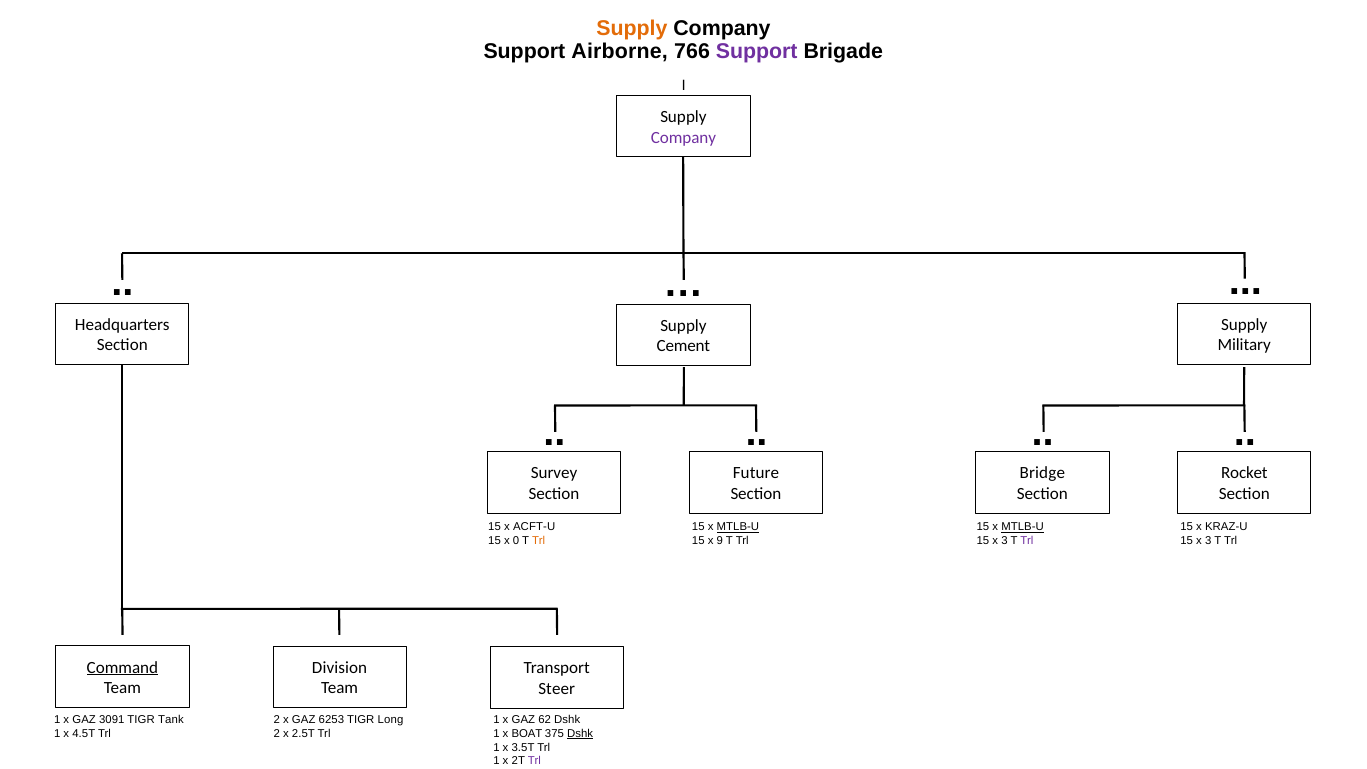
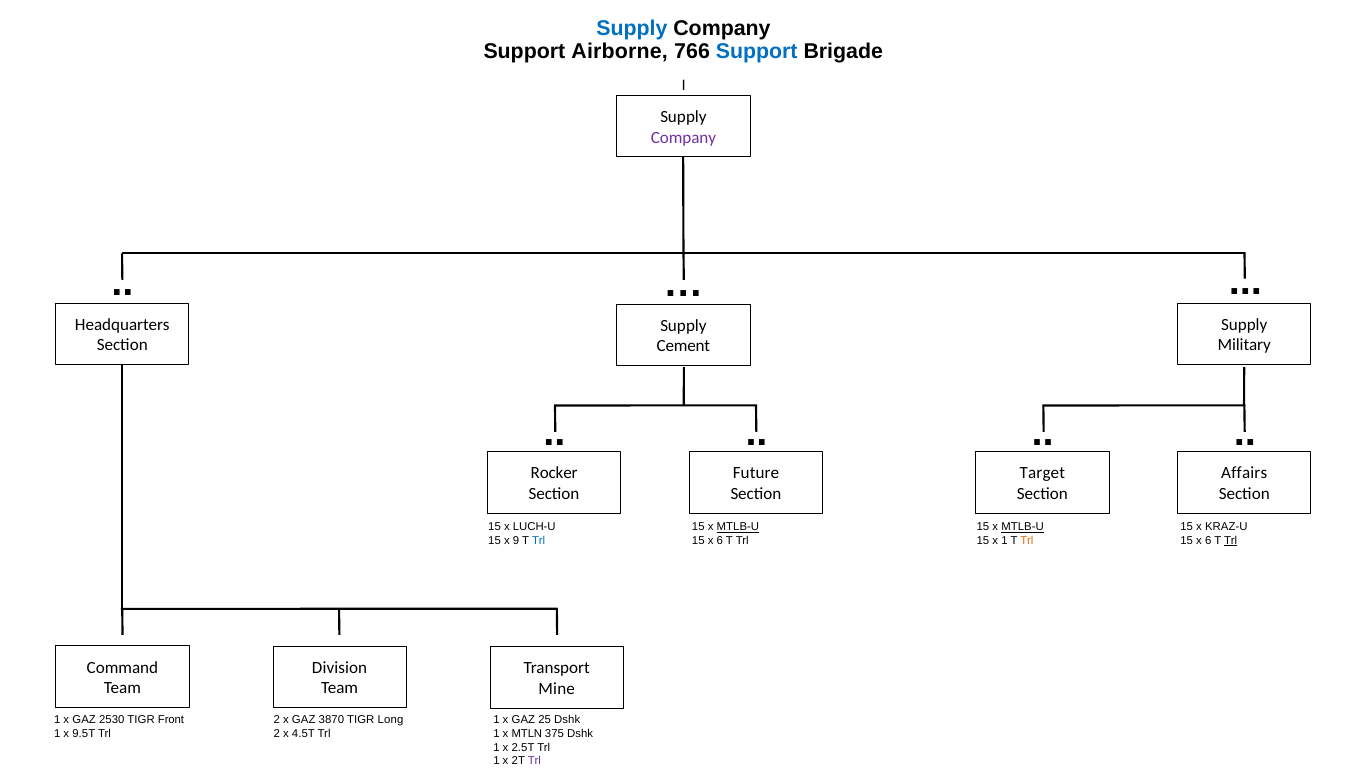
Supply colour: orange -> blue (632, 29)
Support colour: purple -> blue (757, 52)
Survey: Survey -> Rocker (554, 473)
Bridge: Bridge -> Target (1042, 473)
Rocket: Rocket -> Affairs (1244, 473)
ACFT-U: ACFT-U -> LUCH-U (534, 527)
0: 0 -> 9 (516, 541)
Trl colour: orange -> blue (539, 541)
9: 9 -> 6 (720, 541)
3: 3 -> 1 (1005, 541)
Trl colour: purple -> orange (1027, 541)
3: 3 -> 6 (1208, 541)
Trl underline: none -> present (1231, 541)
Command underline: present -> none (122, 667)
Steer: Steer -> Mine (557, 689)
3091: 3091 -> 2530 (112, 720)
Tank: Tank -> Front (171, 720)
6253: 6253 -> 3870 (331, 720)
62: 62 -> 25 (545, 720)
4.5T: 4.5T -> 9.5T (84, 734)
2.5T: 2.5T -> 4.5T (303, 734)
BOAT: BOAT -> MTLN (527, 734)
Dshk underline: present -> none (580, 734)
3.5T: 3.5T -> 2.5T (523, 747)
